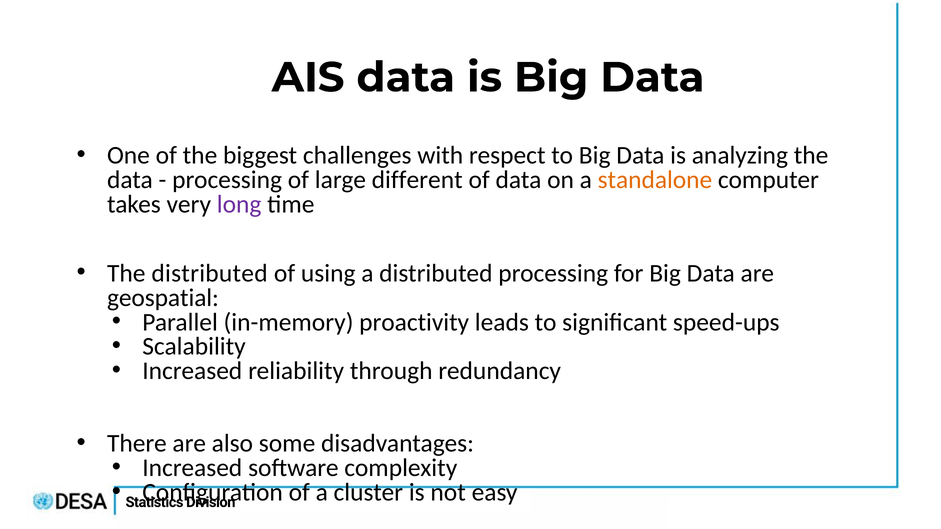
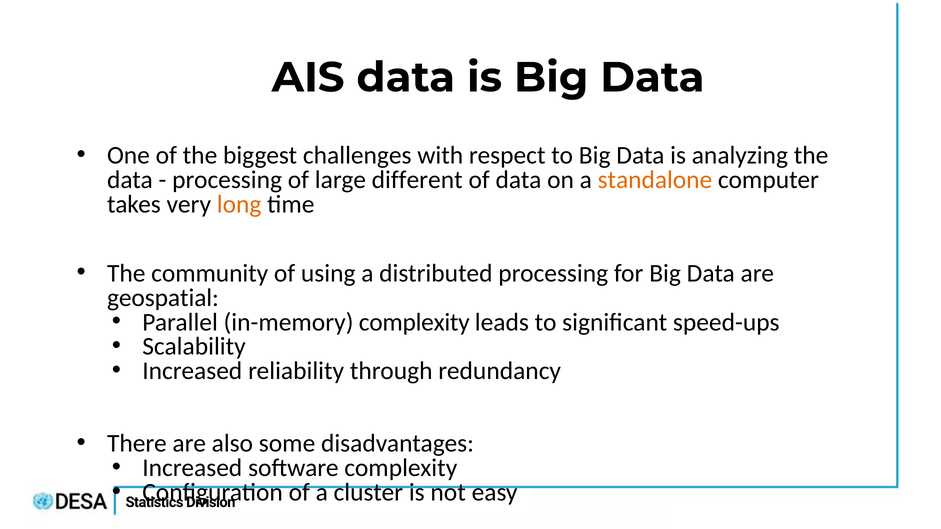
long colour: purple -> orange (239, 205)
The distributed: distributed -> community (210, 273)
in-memory proactivity: proactivity -> complexity (414, 322)
